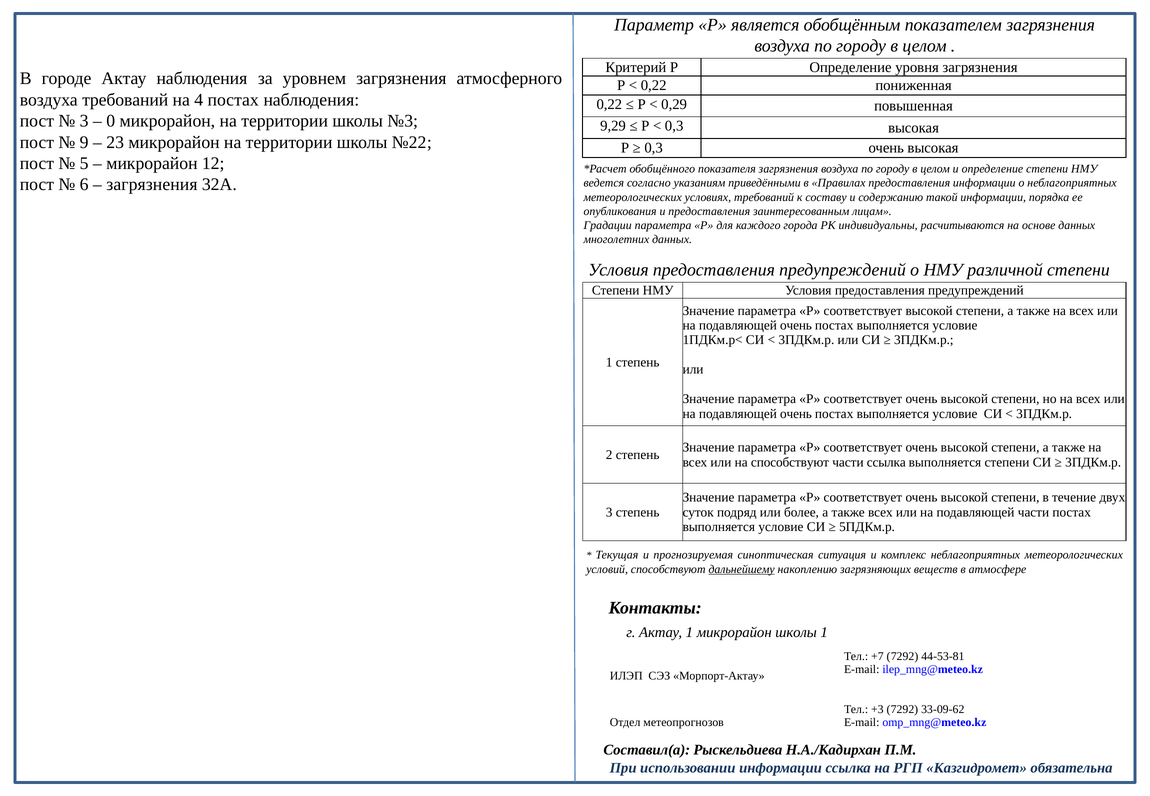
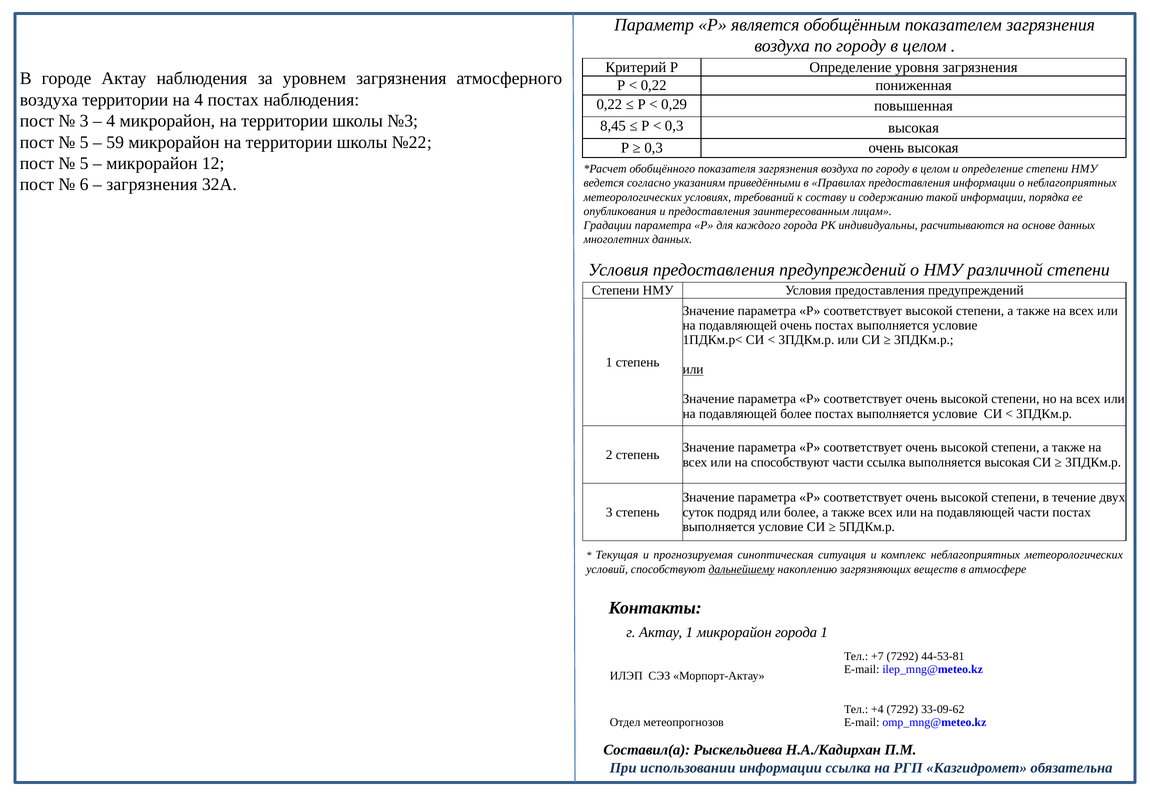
воздуха требований: требований -> территории (125, 100)
0: 0 -> 4 (111, 121)
9,29: 9,29 -> 8,45 (613, 126)
9: 9 -> 5 (84, 142)
23: 23 -> 59 (115, 142)
или underline: none -> present (693, 370)
очень: очень -> более (796, 414)
выполняется степени: степени -> высокая (1007, 462)
микрорайон школы: школы -> города (796, 633)
+3: +3 -> +4 (877, 710)
